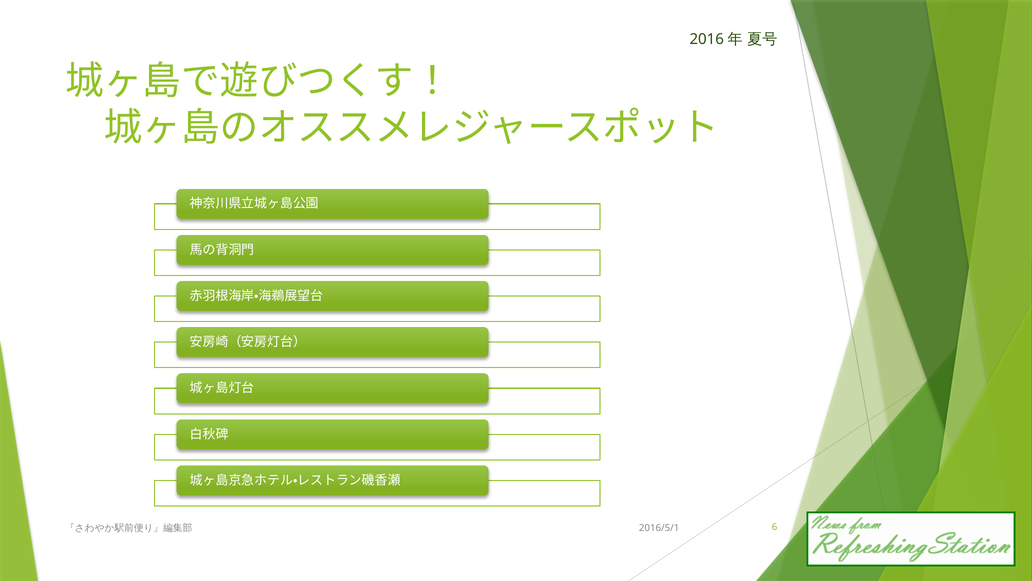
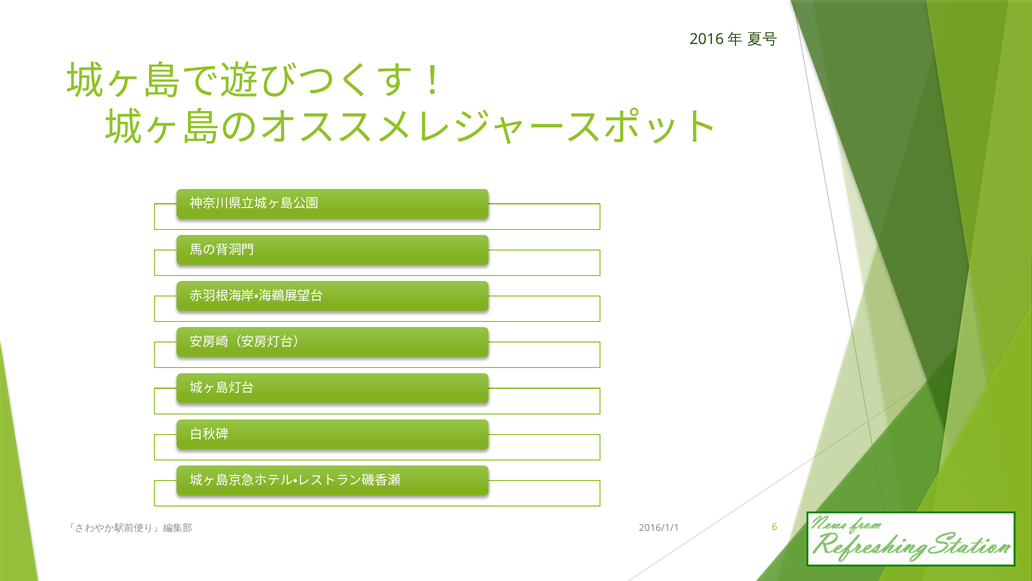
2016/5/1: 2016/5/1 -> 2016/1/1 (659, 527)
